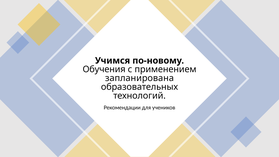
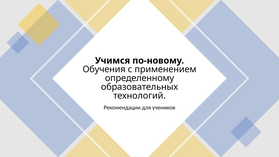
запланирована: запланирована -> определенному (140, 78)
